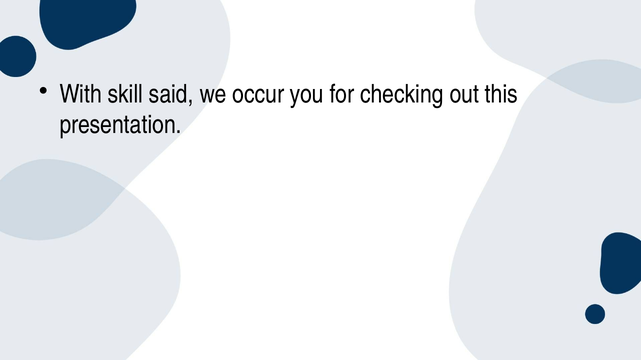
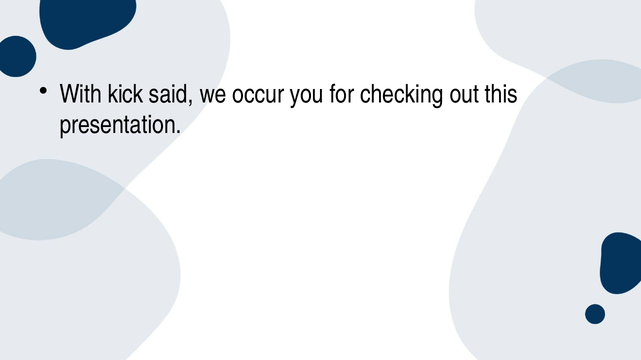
skill: skill -> kick (126, 94)
